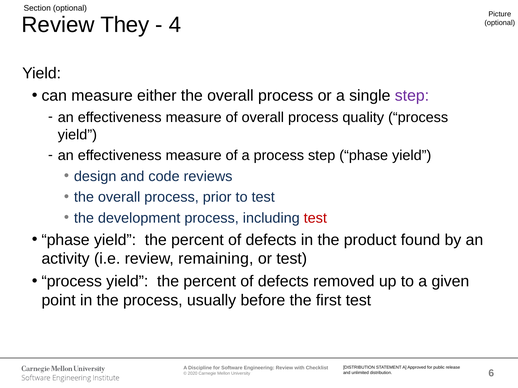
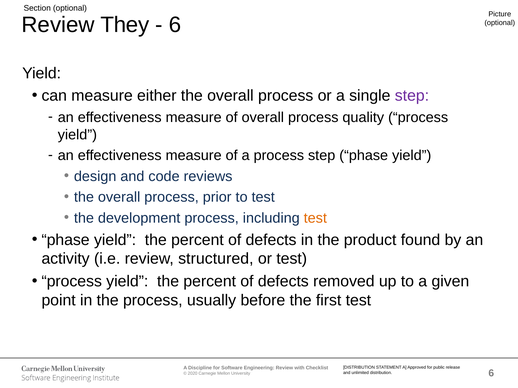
4: 4 -> 6 (175, 25)
test colour: red -> orange (315, 218)
remaining: remaining -> structured (216, 259)
